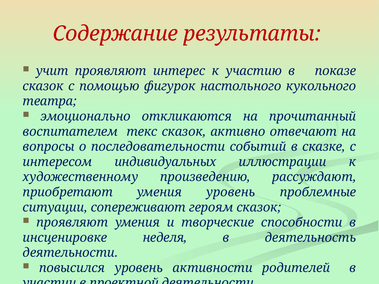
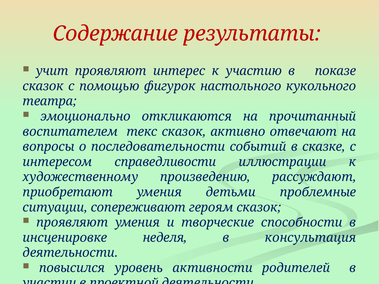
индивидуальных: индивидуальных -> справедливости (165, 162)
умения уровень: уровень -> детьми (231, 192)
деятельность: деятельность -> консультация (311, 238)
